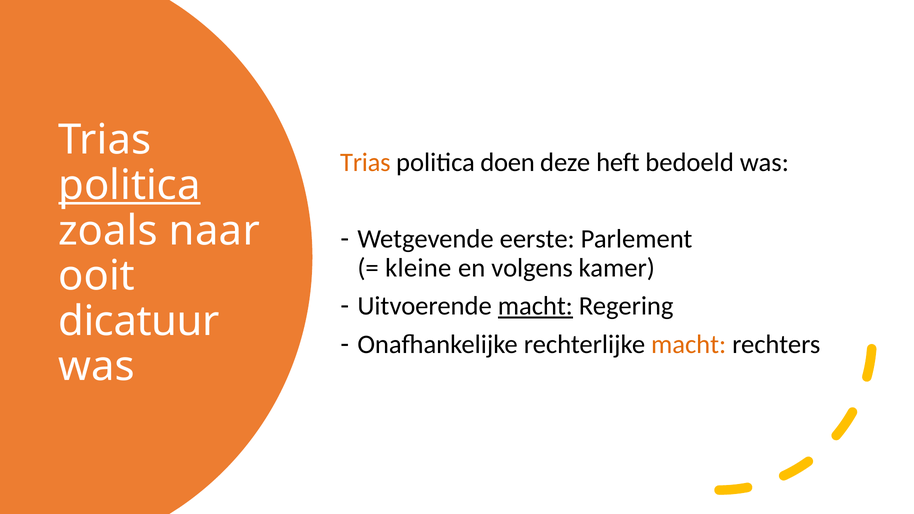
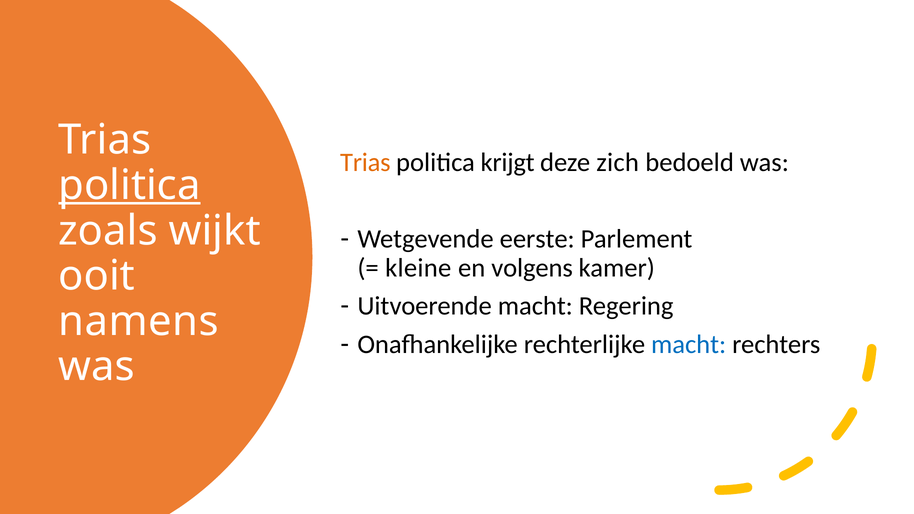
doen: doen -> krijgt (508, 163)
heft: heft -> zich (618, 163)
naar: naar -> wijkt (215, 231)
macht underline: present -> none (535, 306)
dicatuur: dicatuur -> namens (138, 321)
macht colour: orange -> blue (689, 344)
